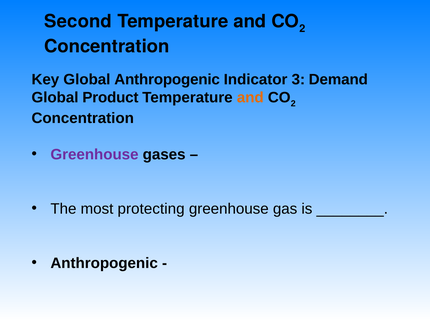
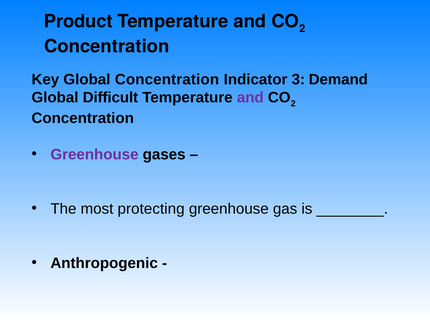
Second: Second -> Product (78, 21)
Global Anthropogenic: Anthropogenic -> Concentration (167, 80)
Product: Product -> Difficult (110, 98)
and colour: orange -> purple (250, 98)
